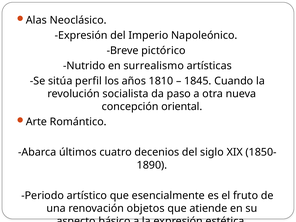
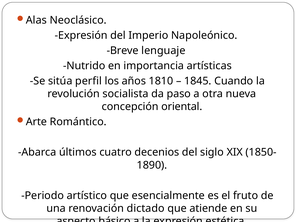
pictórico: pictórico -> lenguaje (163, 51)
surrealismo: surrealismo -> importancia (154, 66)
objetos: objetos -> dictado (146, 208)
